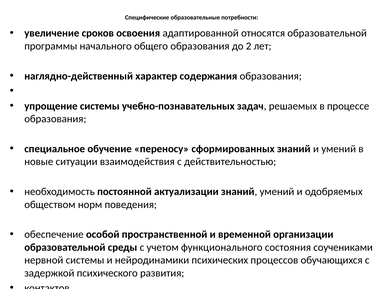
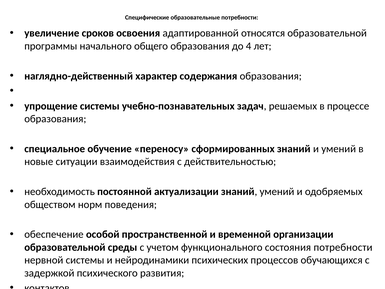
2: 2 -> 4 (249, 46)
состояния соучениками: соучениками -> потребности (343, 247)
